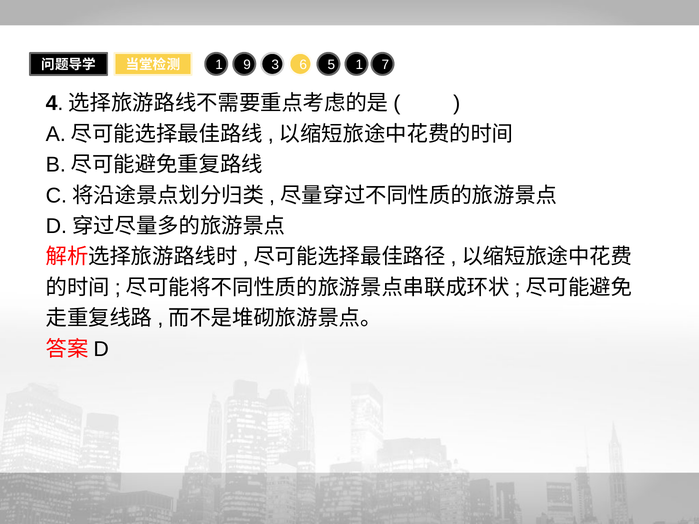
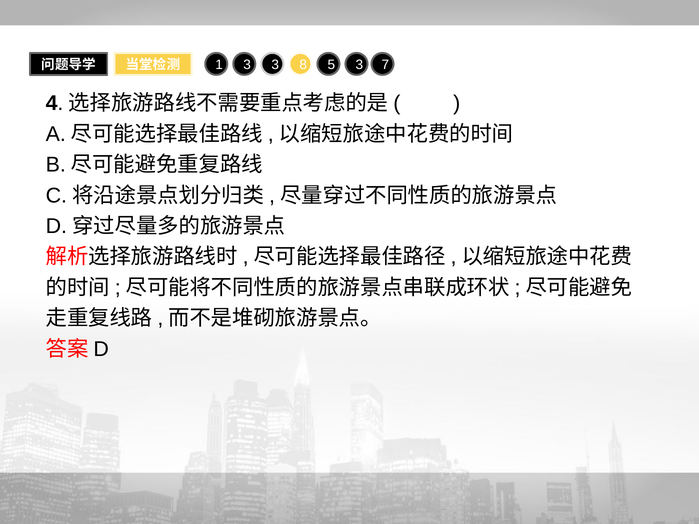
1 9: 9 -> 3 (247, 65)
6: 6 -> 8 (303, 65)
5 1: 1 -> 3 (359, 65)
